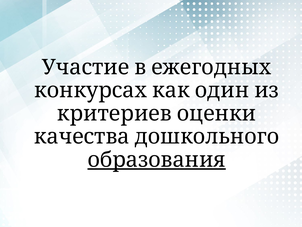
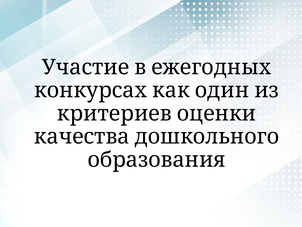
образования underline: present -> none (157, 159)
